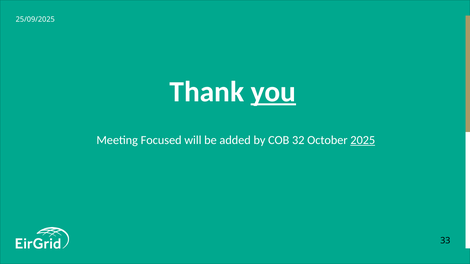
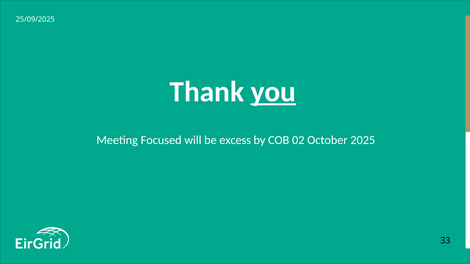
added: added -> excess (235, 140)
32: 32 -> 02 (298, 140)
2025 underline: present -> none (363, 140)
